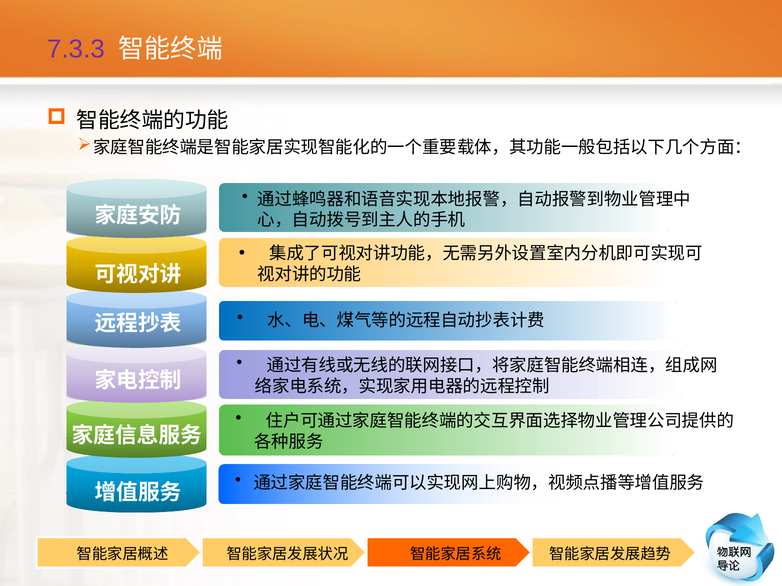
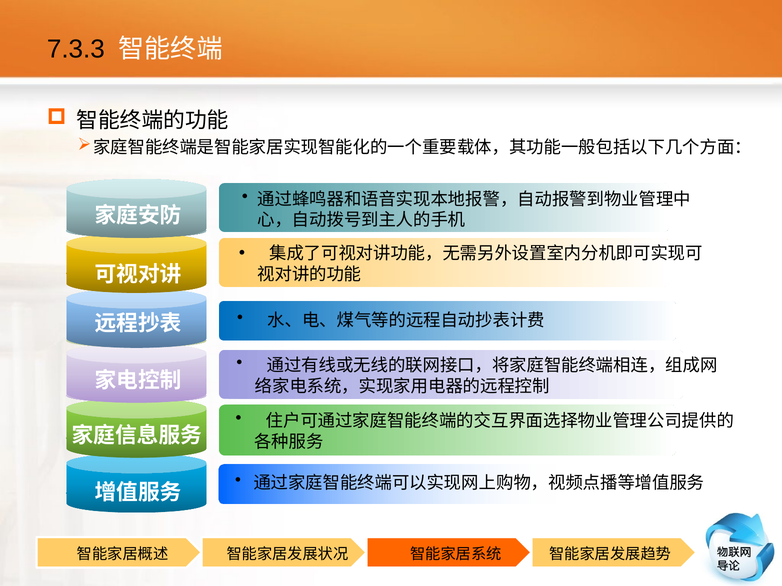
7.3.3 colour: purple -> black (76, 49)
